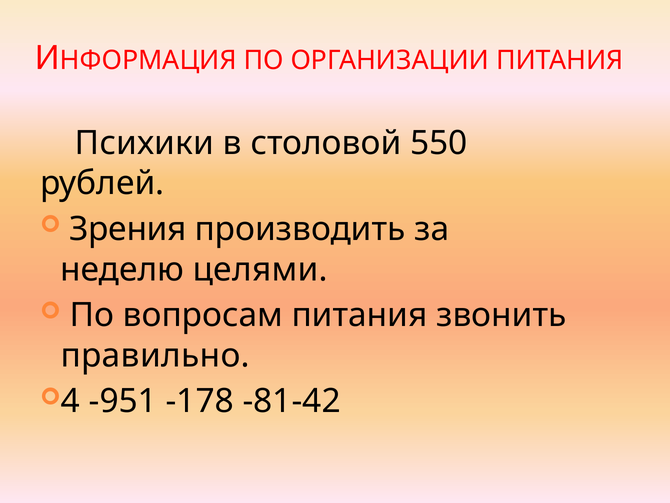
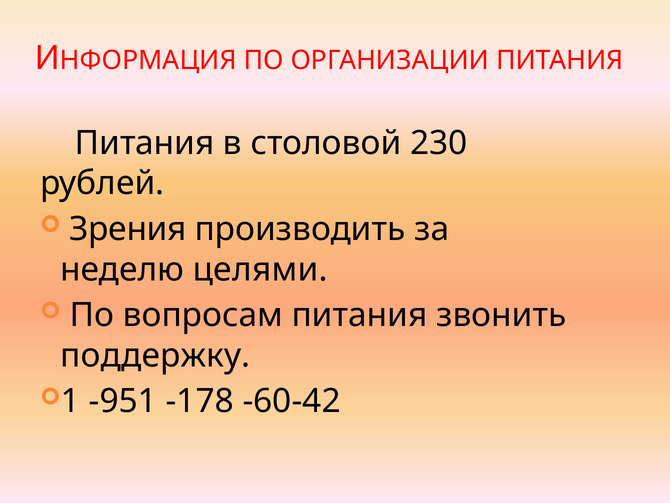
Психики: Психики -> Питания (145, 143)
550: 550 -> 230 (439, 143)
правильно: правильно -> поддержку (155, 355)
4: 4 -> 1 (71, 401)
-81-42: -81-42 -> -60-42 (292, 401)
